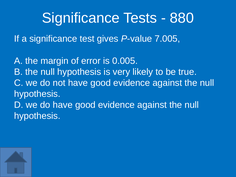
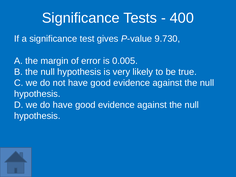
880: 880 -> 400 (182, 18)
7.005: 7.005 -> 9.730 (167, 39)
